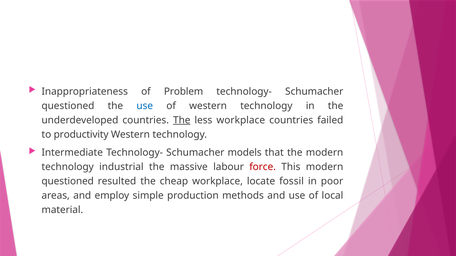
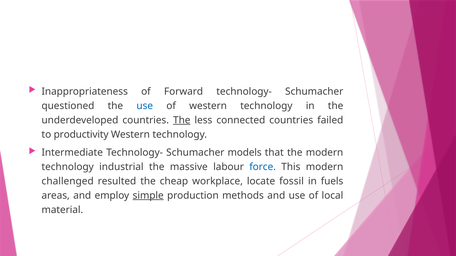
Problem: Problem -> Forward (184, 92)
less workplace: workplace -> connected (241, 120)
force colour: red -> blue (263, 167)
questioned: questioned -> challenged (68, 182)
poor: poor -> fuels (332, 182)
simple underline: none -> present (148, 196)
